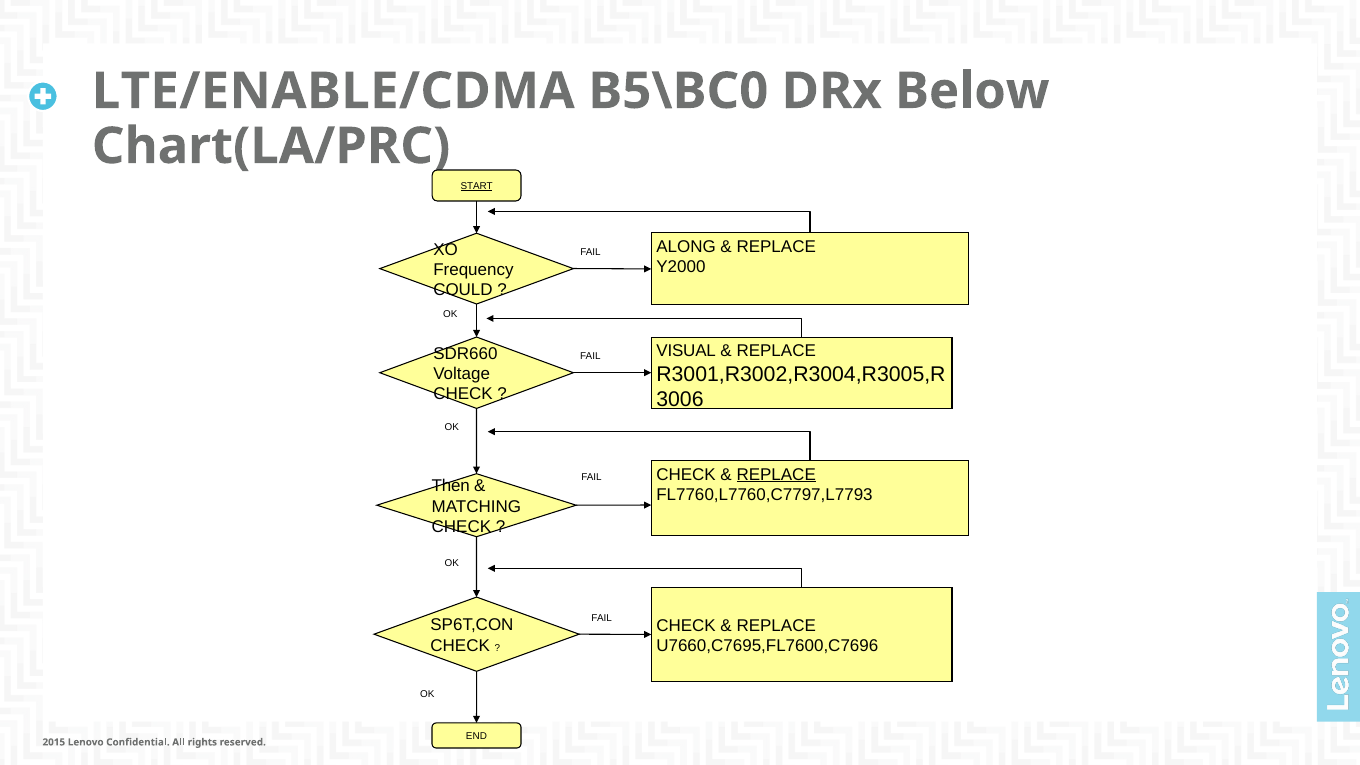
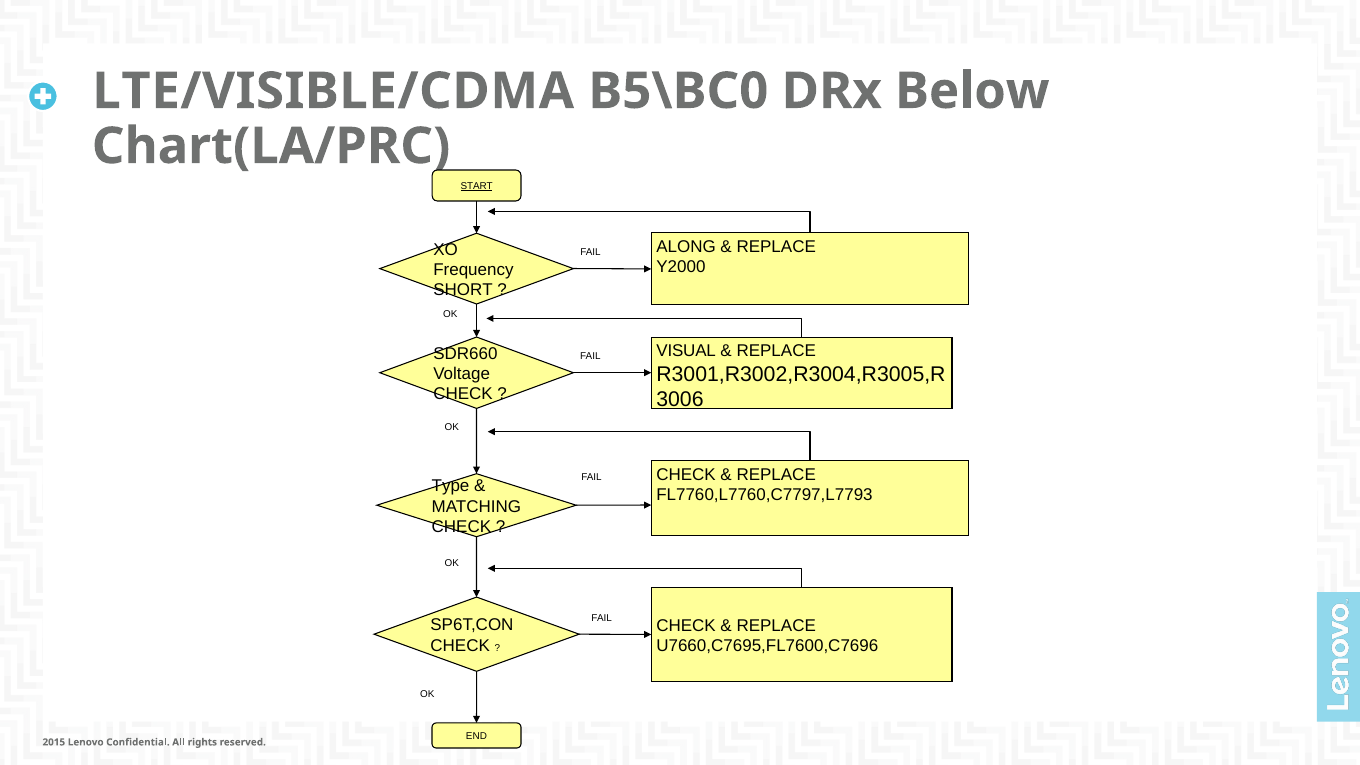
LTE/ENABLE/CDMA: LTE/ENABLE/CDMA -> LTE/VISIBLE/CDMA (333, 91)
COULD: COULD -> SHORT (463, 290)
REPLACE underline: present -> none (776, 475)
Then: Then -> Type (451, 486)
